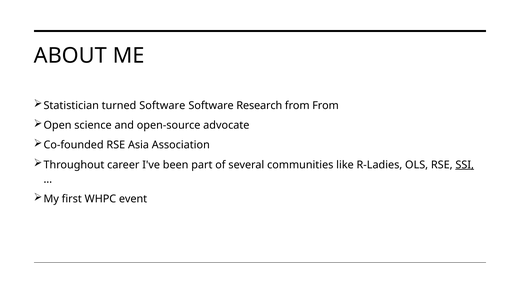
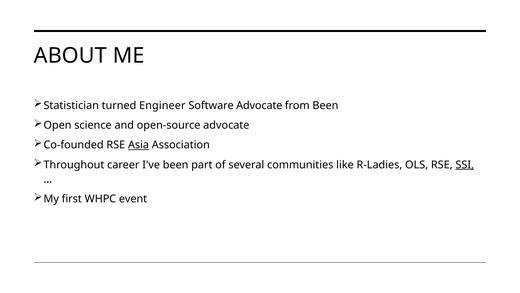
turned Software: Software -> Engineer (162, 105)
Software Research: Research -> Advocate (259, 105)
from From: From -> Been (325, 105)
Asia underline: none -> present (139, 145)
